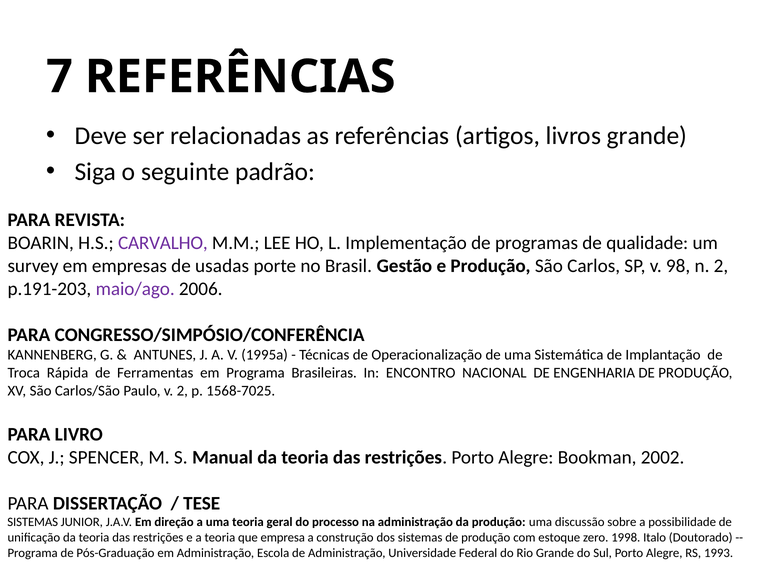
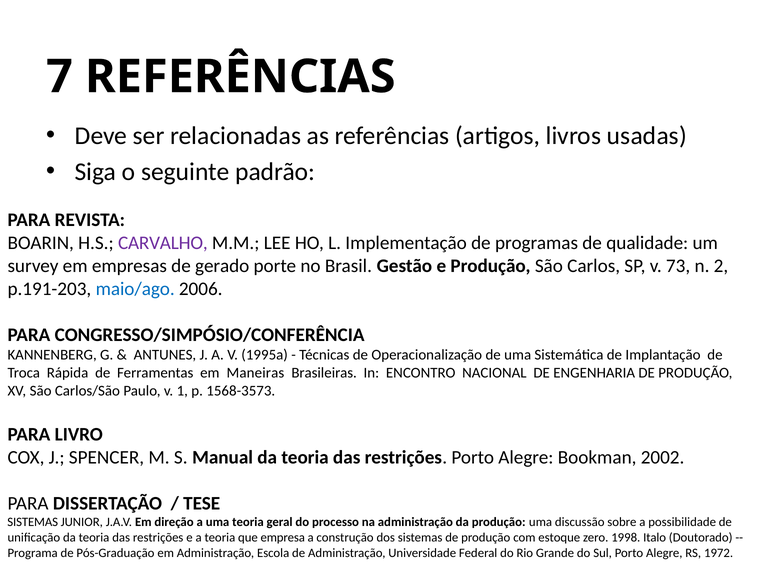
livros grande: grande -> usadas (647, 136)
usadas: usadas -> gerado (222, 266)
98: 98 -> 73 (678, 266)
maio/ago colour: purple -> blue (135, 289)
em Programa: Programa -> Maneiras (255, 373)
v 2: 2 -> 1 (182, 391)
1568-7025: 1568-7025 -> 1568-3573 (241, 391)
1993: 1993 -> 1972 (719, 553)
